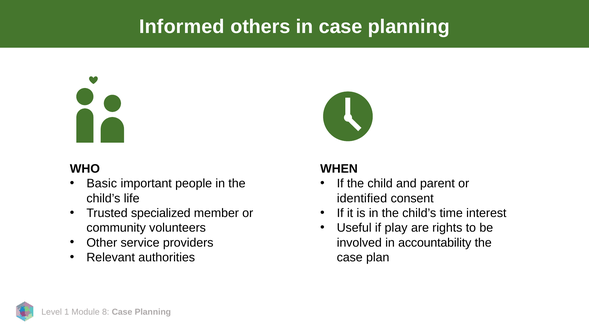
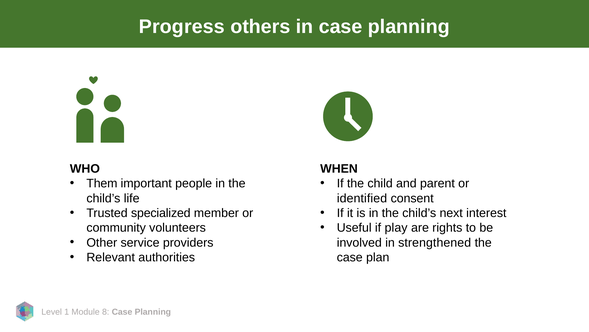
Informed: Informed -> Progress (182, 27)
Basic: Basic -> Them (102, 183)
time: time -> next (451, 213)
accountability: accountability -> strengthened (435, 242)
